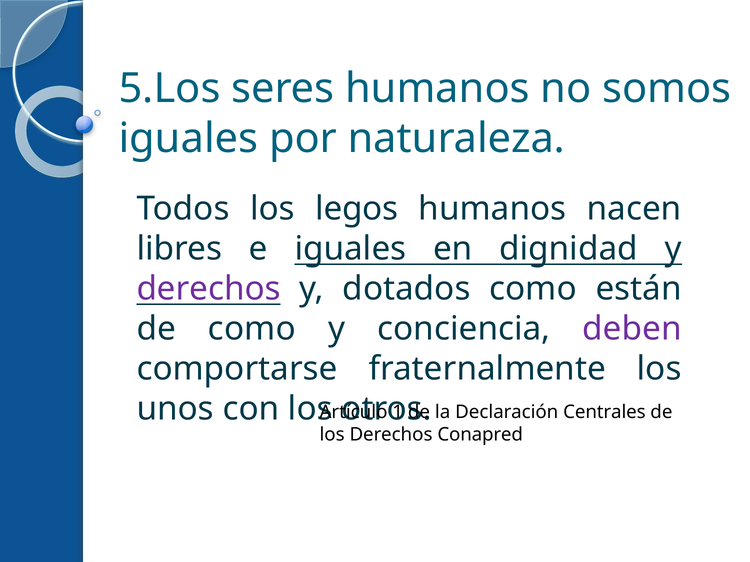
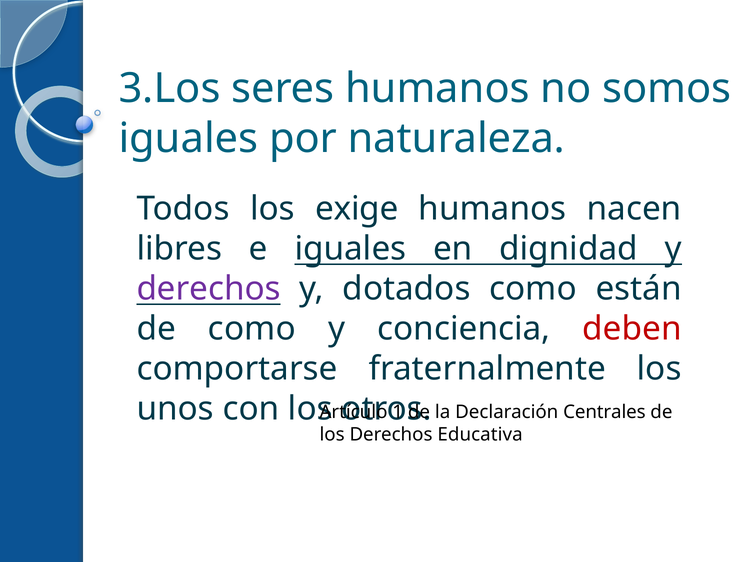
5.Los: 5.Los -> 3.Los (170, 89)
legos: legos -> exige (357, 209)
deben colour: purple -> red (632, 329)
Conapred: Conapred -> Educativa (480, 435)
